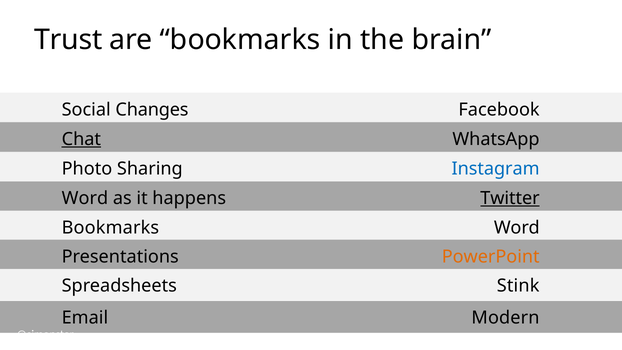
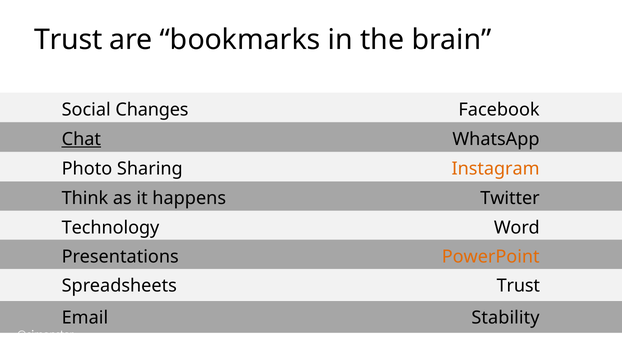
Instagram colour: blue -> orange (496, 169)
Word: Word -> Think (85, 198)
Twitter underline: present -> none (510, 198)
Bookmarks: Bookmarks -> Technology (111, 228)
Spreadsheets Stink: Stink -> Trust (518, 286)
Modern: Modern -> Stability (506, 318)
